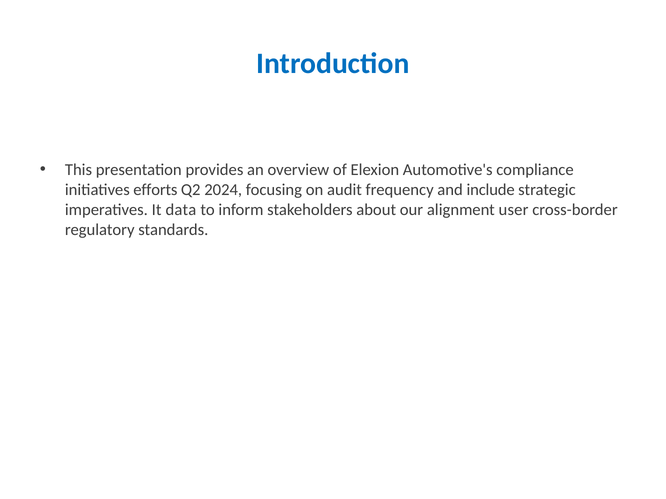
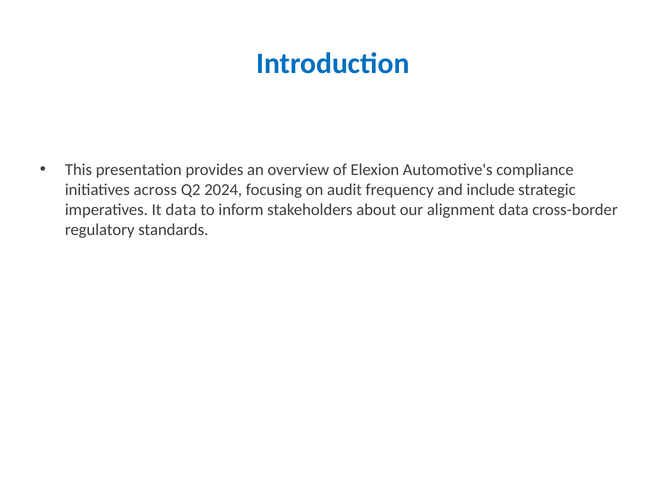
efforts: efforts -> across (155, 190)
alignment user: user -> data (514, 210)
